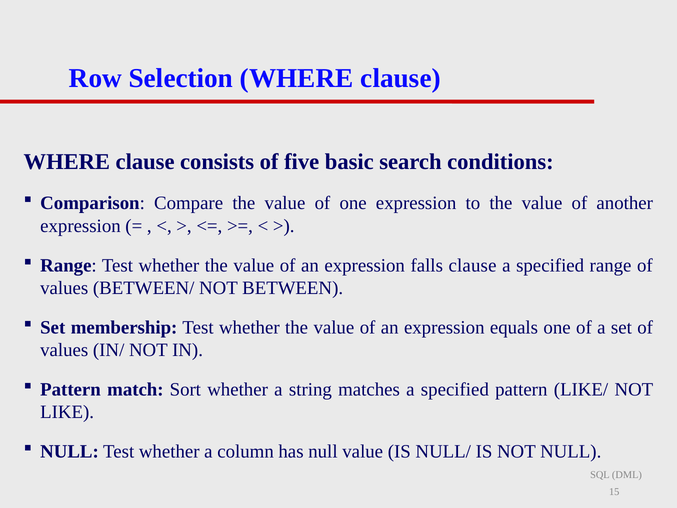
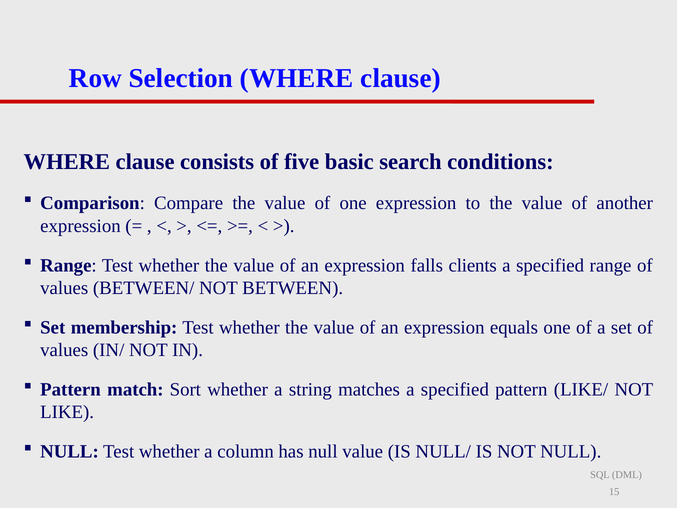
falls clause: clause -> clients (473, 265)
